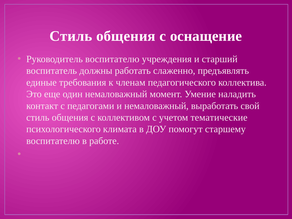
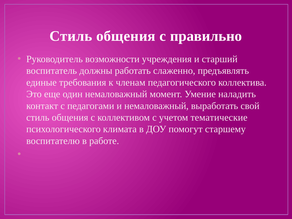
оснащение: оснащение -> правильно (206, 36)
Руководитель воспитателю: воспитателю -> возможности (112, 59)
